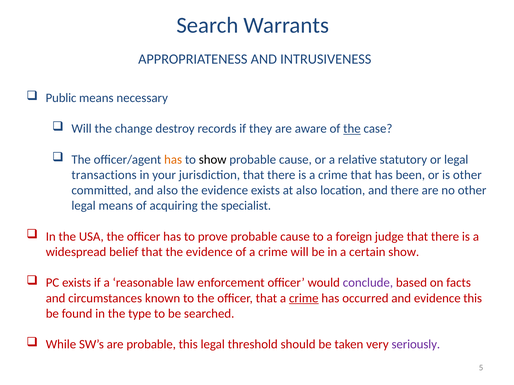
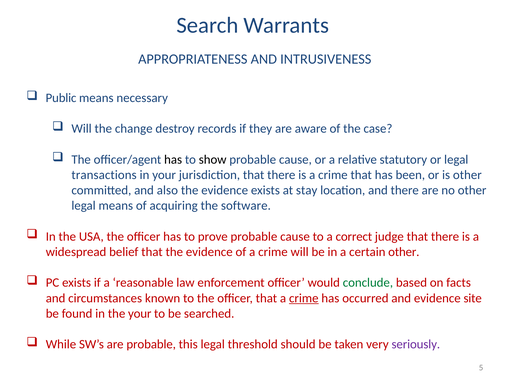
the underline: present -> none (352, 129)
has colour: orange -> black (173, 160)
at also: also -> stay (307, 191)
specialist: specialist -> software (246, 206)
foreign: foreign -> correct (354, 237)
certain show: show -> other (404, 252)
conclude colour: purple -> green (368, 283)
evidence this: this -> site (473, 298)
the type: type -> your (140, 314)
